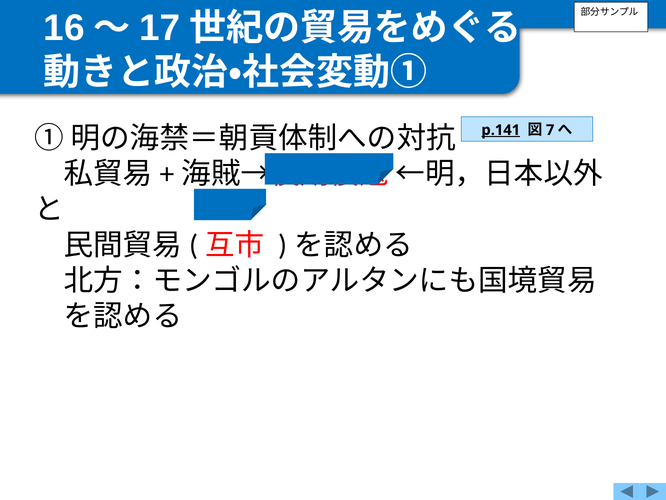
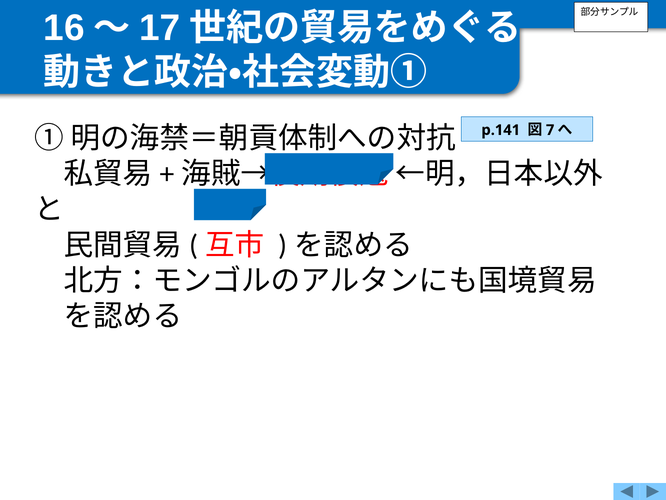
p.141 underline: present -> none (501, 130)
